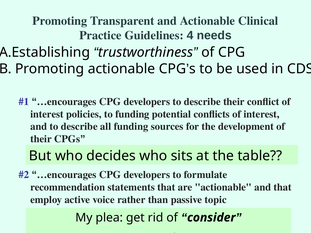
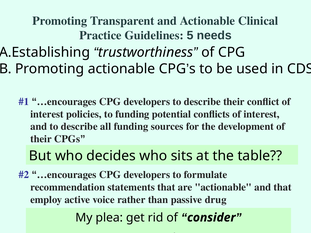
4: 4 -> 5 (190, 35)
topic: topic -> drug (216, 200)
